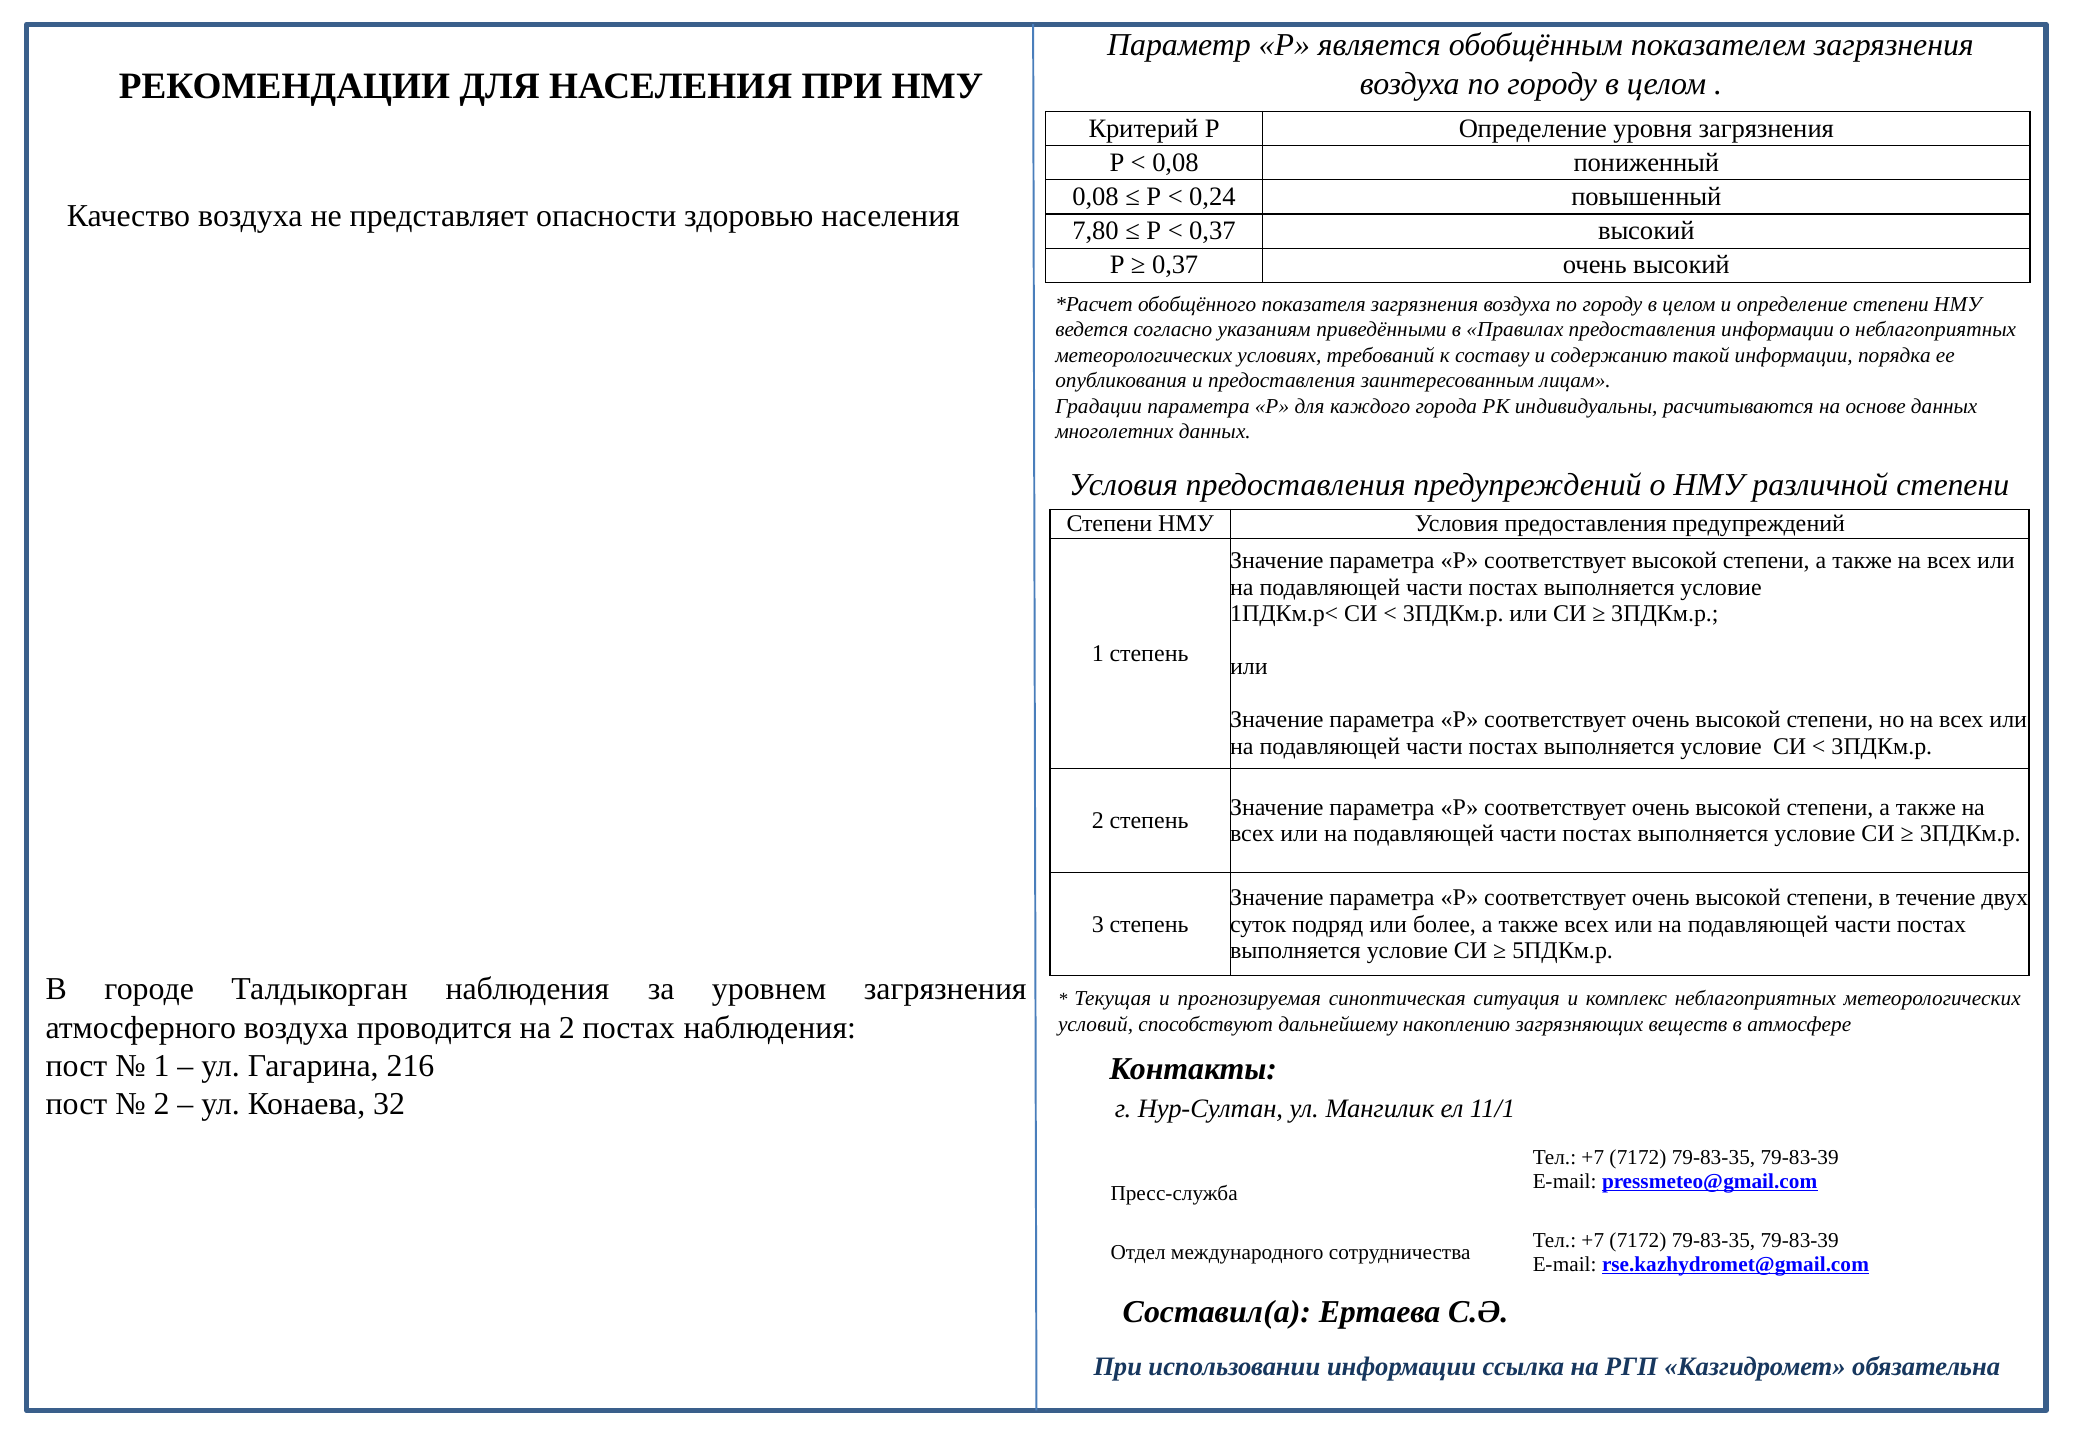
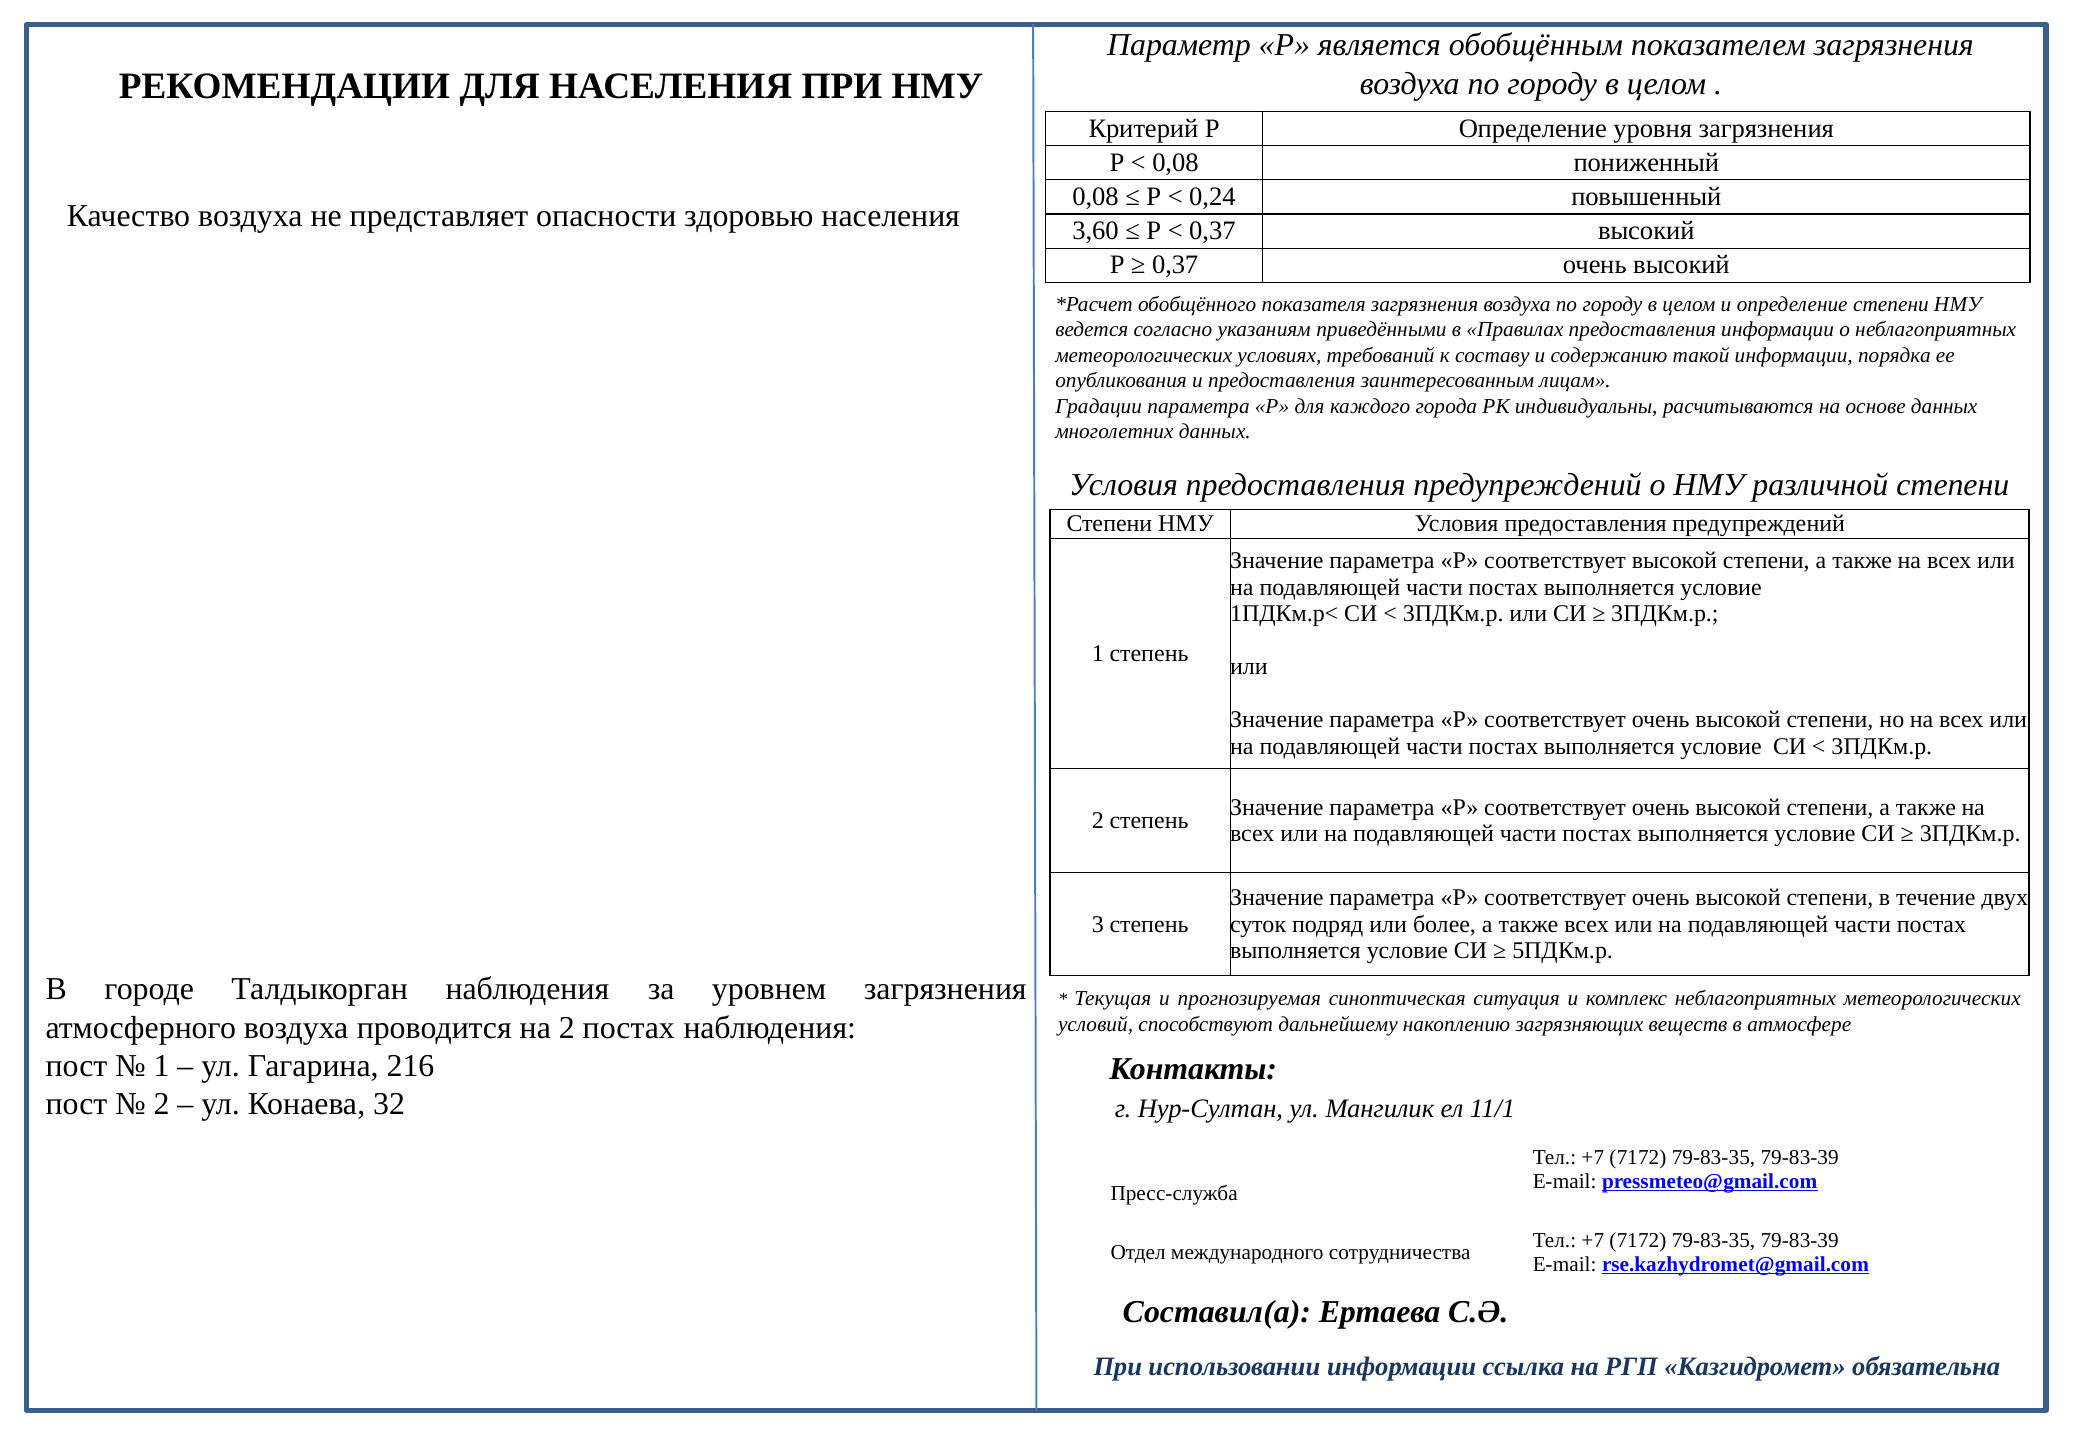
7,80: 7,80 -> 3,60 (1096, 231)
